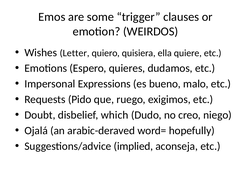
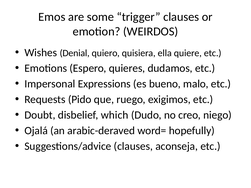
Letter: Letter -> Denial (75, 53)
Suggestions/advice implied: implied -> clauses (133, 146)
